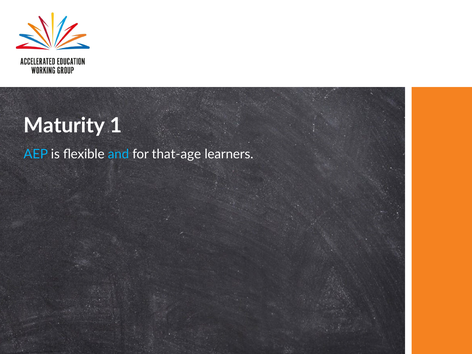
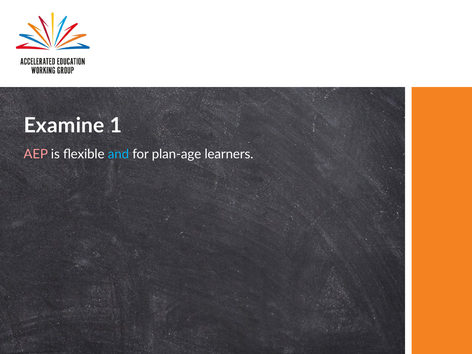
Maturity: Maturity -> Examine (64, 126)
AEP colour: light blue -> pink (36, 154)
that-age: that-age -> plan-age (176, 154)
